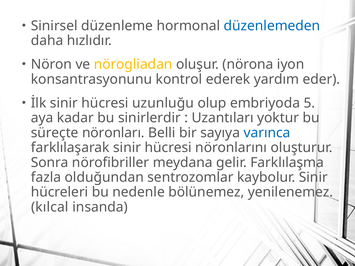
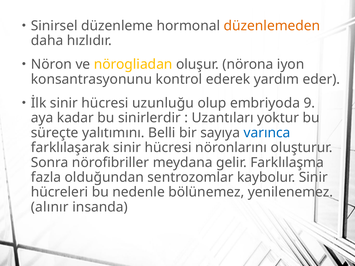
düzenlemeden colour: blue -> orange (272, 26)
5: 5 -> 9 (309, 103)
nöronları: nöronları -> yalıtımını (113, 133)
kılcal: kılcal -> alınır (50, 207)
